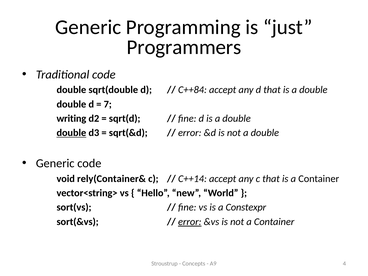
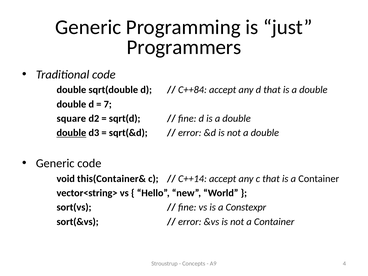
writing: writing -> square (71, 119)
rely(Container&: rely(Container& -> this(Container& (111, 179)
error underline: present -> none (190, 222)
